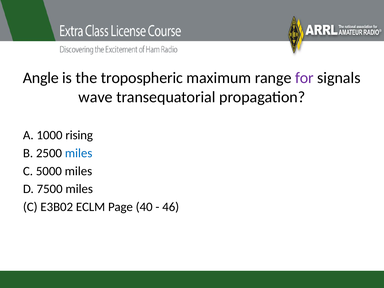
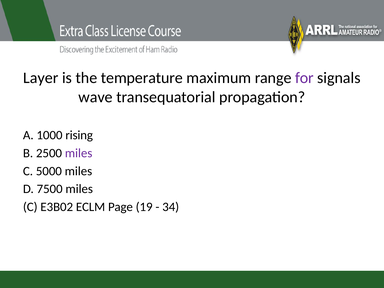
Angle: Angle -> Layer (41, 78)
tropospheric: tropospheric -> temperature (142, 78)
miles colour: blue -> purple (79, 153)
40: 40 -> 19 (144, 207)
46: 46 -> 34 (171, 207)
